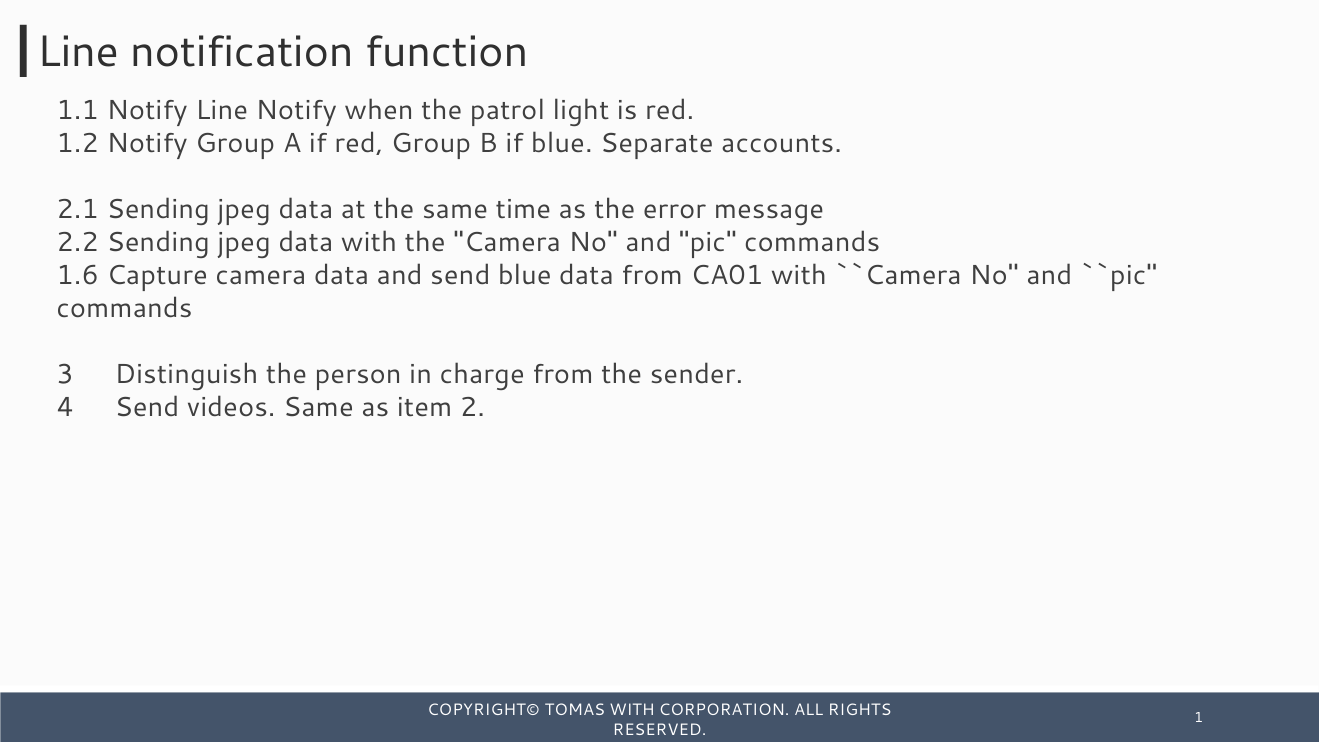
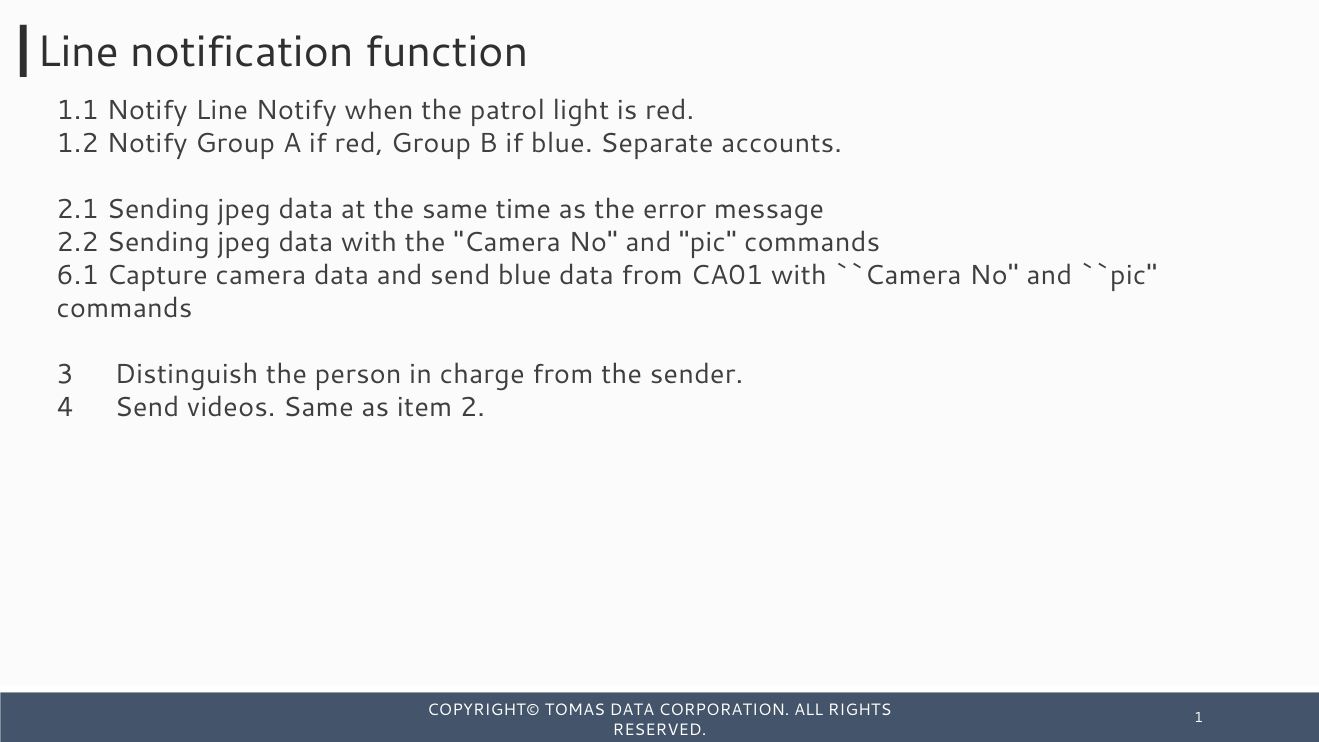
1.6: 1.6 -> 6.1 (78, 275)
TOMAS WITH: WITH -> DATA (632, 710)
